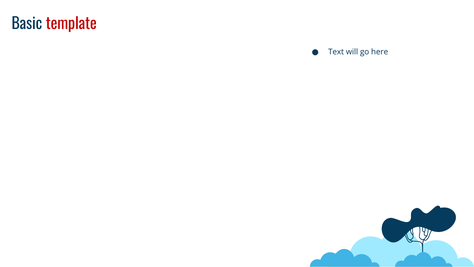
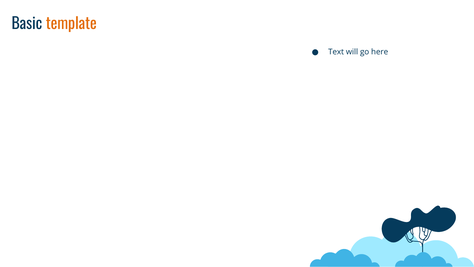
template colour: red -> orange (71, 24)
